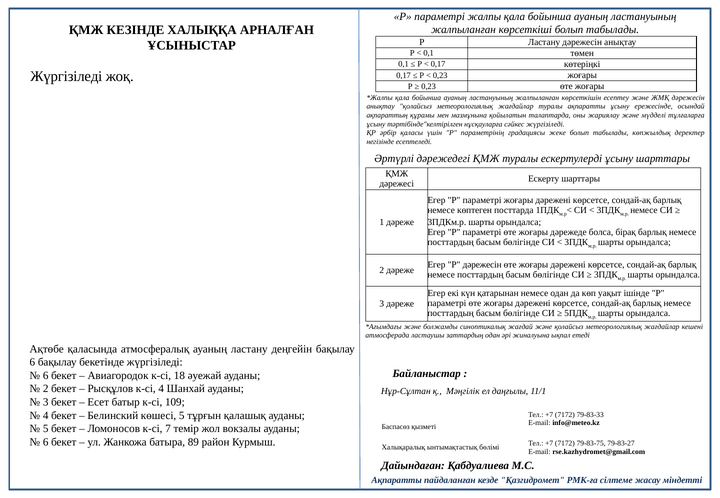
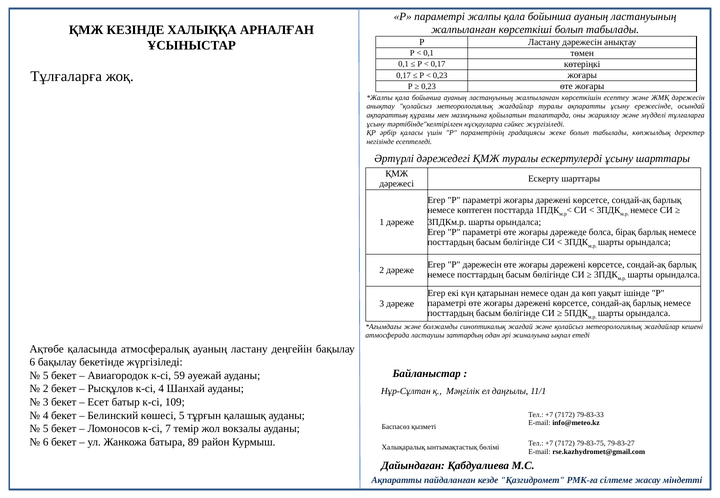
Жүргізіледі: Жүргізіледі -> Тұлғаларға (66, 77)
6: 6 -> 5 (46, 376)
18: 18 -> 59 (179, 376)
